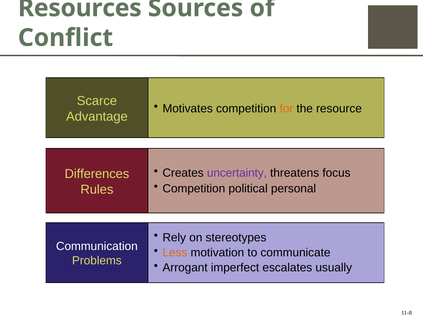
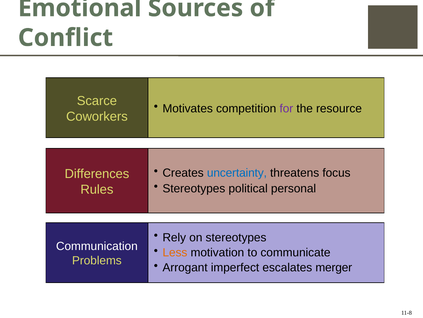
Resources: Resources -> Emotional (80, 8)
for colour: orange -> purple (286, 108)
Advantage: Advantage -> Coworkers (97, 116)
uncertainty colour: purple -> blue (237, 172)
Competition: Competition -> Stereotypes (194, 188)
usually: usually -> merger (334, 267)
